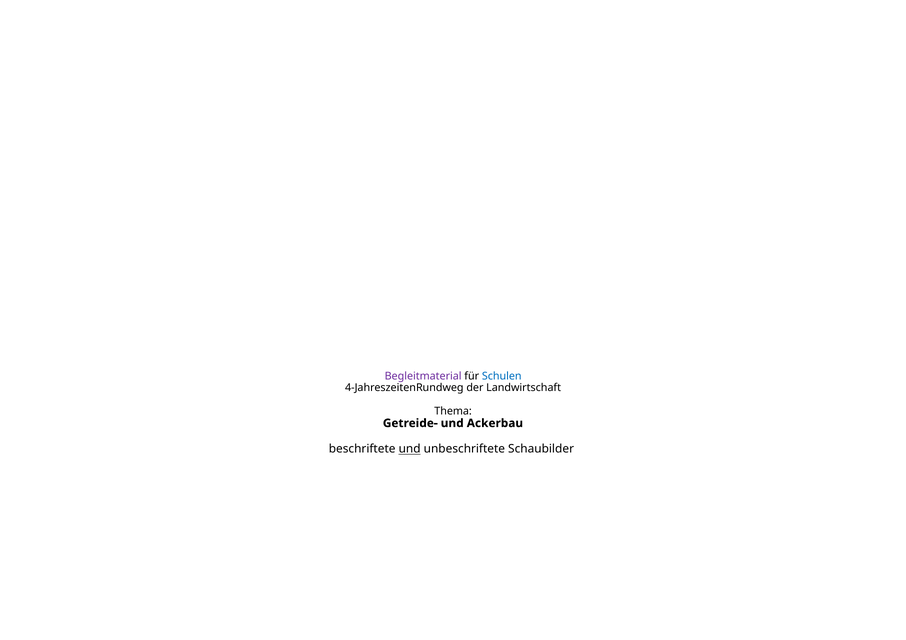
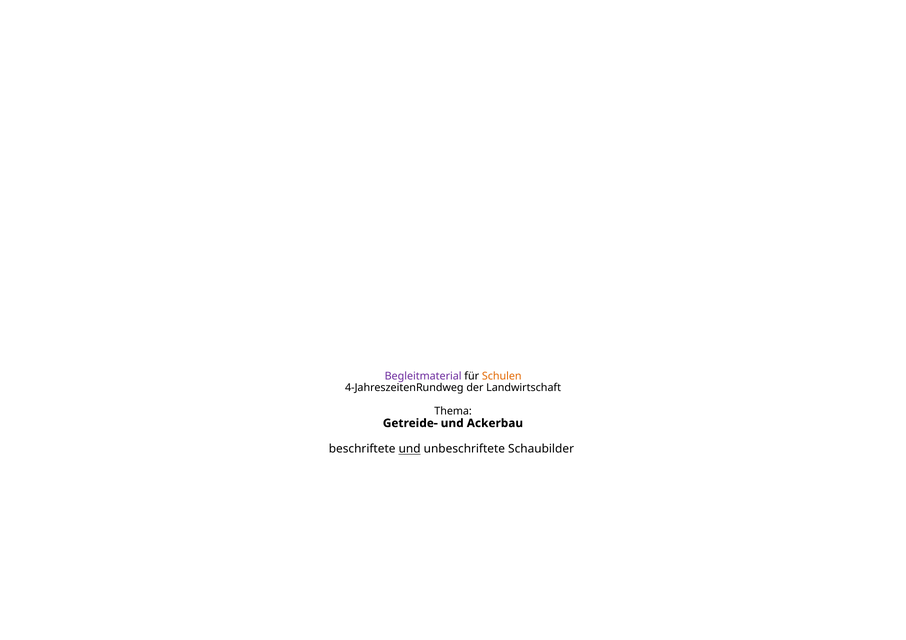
Schulen colour: blue -> orange (502, 376)
